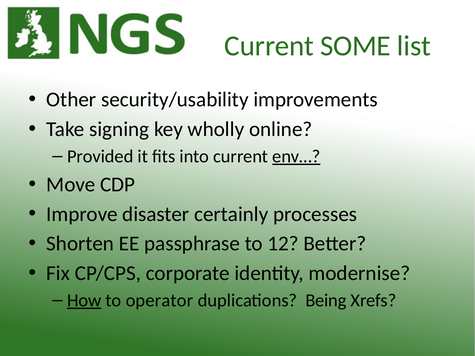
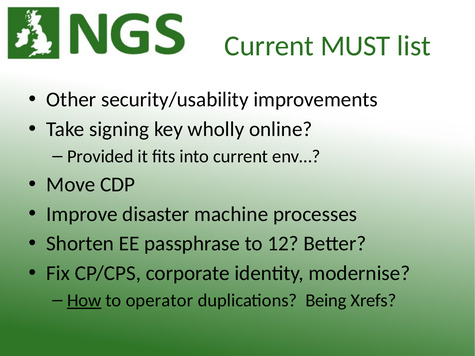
SOME: SOME -> MUST (355, 46)
env… underline: present -> none (296, 156)
certainly: certainly -> machine (231, 214)
